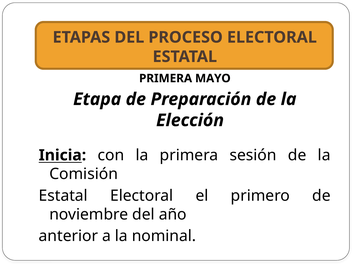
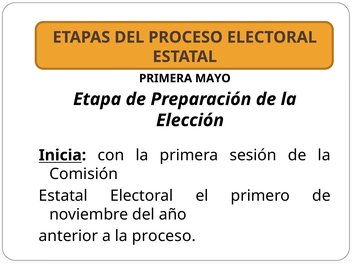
la nominal: nominal -> proceso (164, 236)
